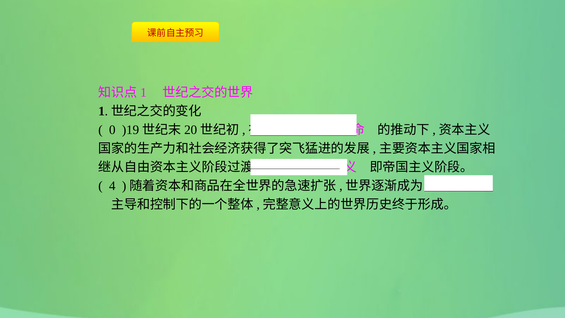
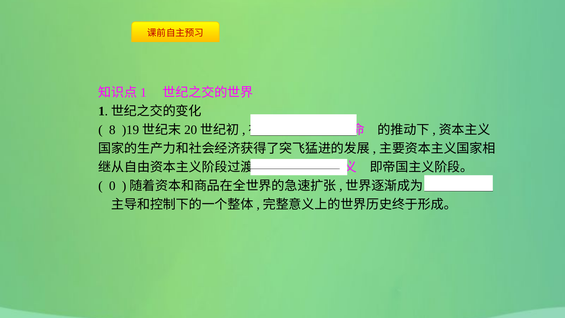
0: 0 -> 8 (112, 130)
4: 4 -> 0 (112, 186)
